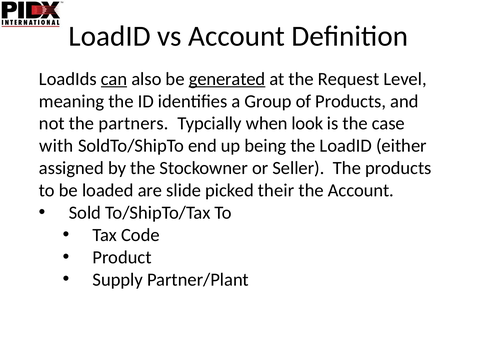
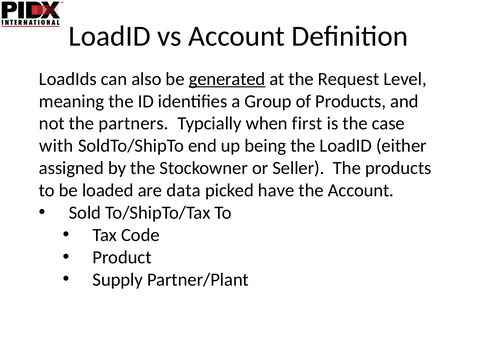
can underline: present -> none (114, 79)
look: look -> first (307, 123)
slide: slide -> data (184, 190)
their: their -> have (276, 190)
